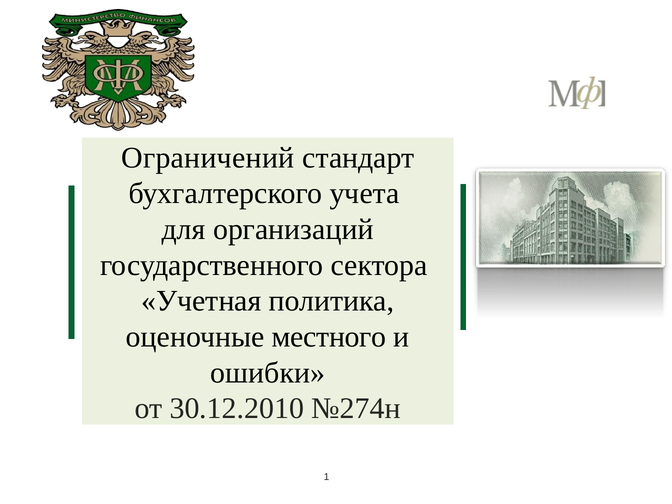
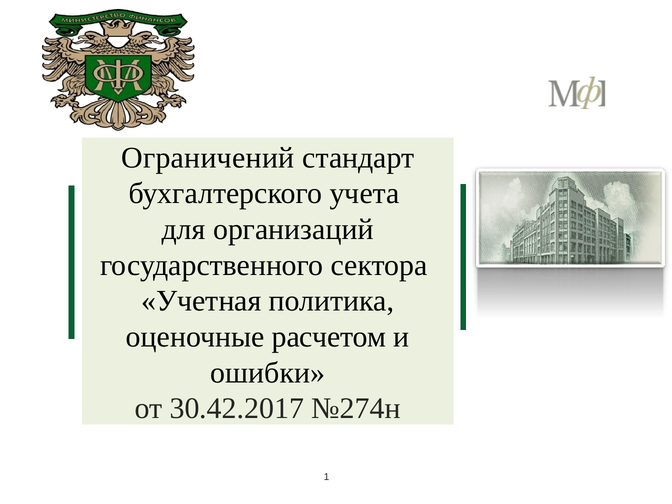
местного: местного -> расчетом (329, 337)
30.12.2010: 30.12.2010 -> 30.42.2017 (237, 409)
